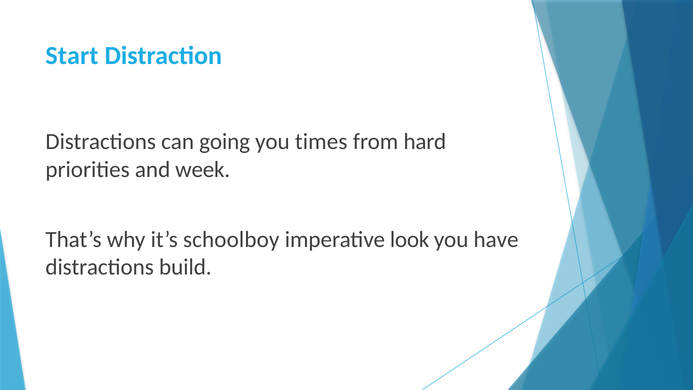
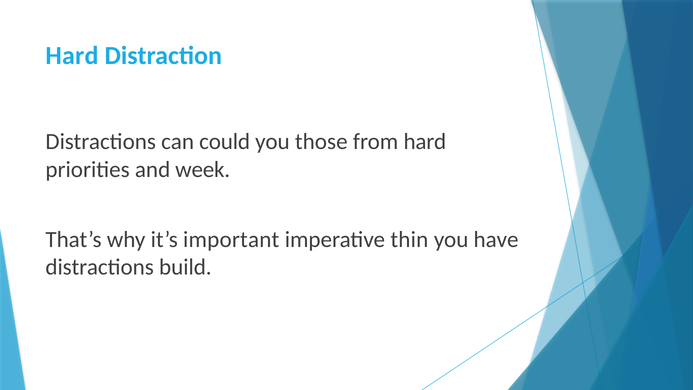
Start: Start -> Hard (72, 56)
going: going -> could (225, 142)
times: times -> those (321, 142)
schoolboy: schoolboy -> important (231, 239)
look: look -> thin (409, 239)
